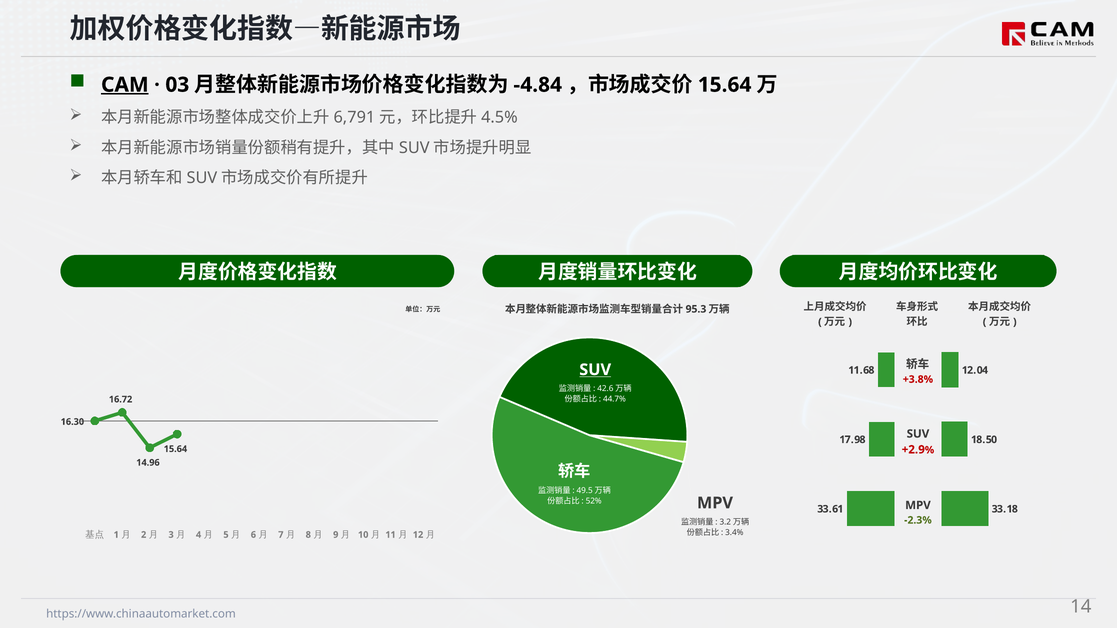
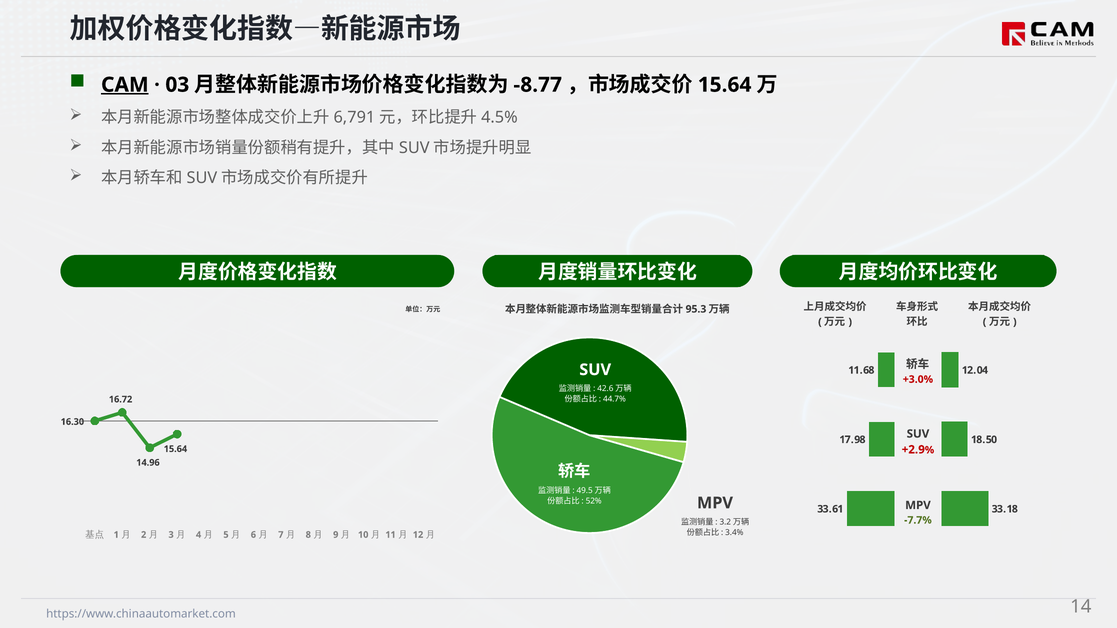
-4.84: -4.84 -> -8.77 (538, 85)
SUV underline: present -> none (595, 370)
+3.8%: +3.8% -> +3.0% (918, 380)
-2.3%: -2.3% -> -7.7% (918, 520)
